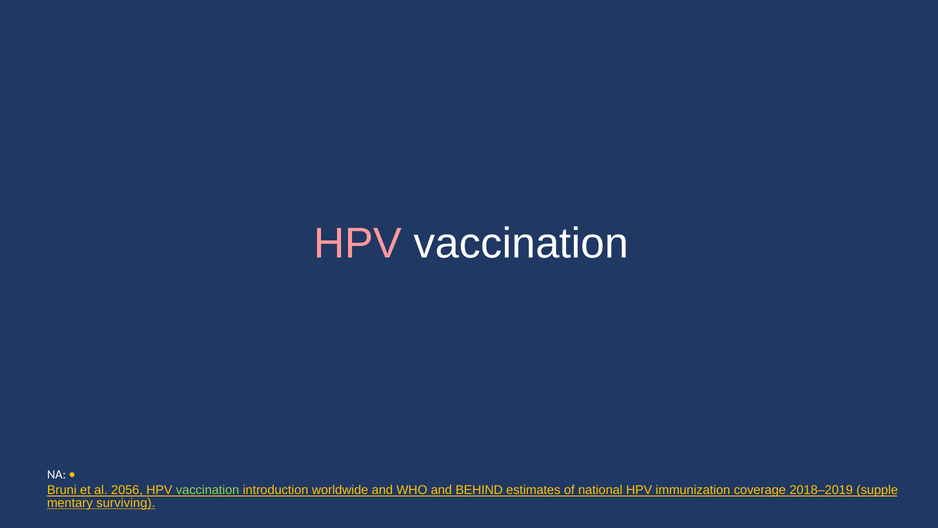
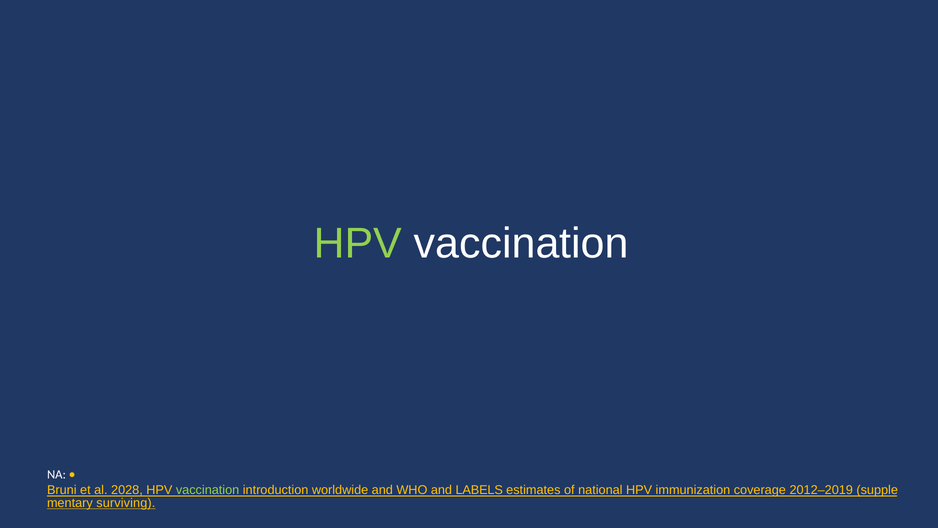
HPV colour: pink -> light green (358, 243)
2056: 2056 -> 2028 (127, 490)
BEHIND: BEHIND -> LABELS (479, 490)
2018–2019: 2018–2019 -> 2012–2019 (821, 490)
